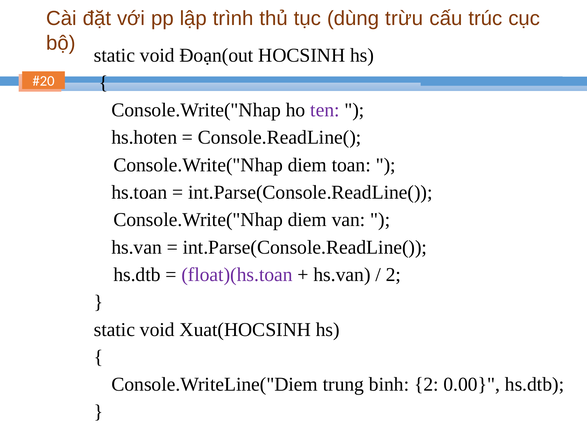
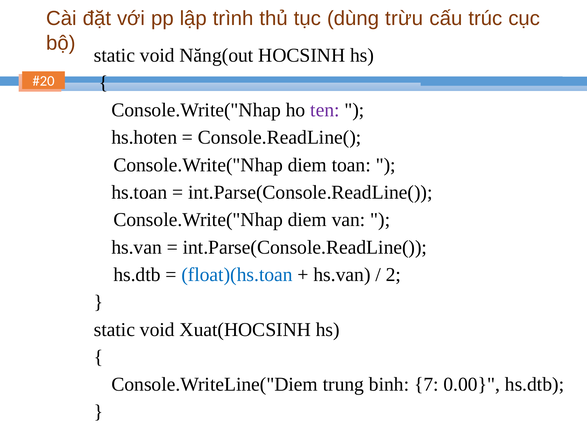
Đoạn(out: Đoạn(out -> Năng(out (216, 55)
float)(hs.toan colour: purple -> blue (237, 274)
binh 2: 2 -> 7 (426, 384)
